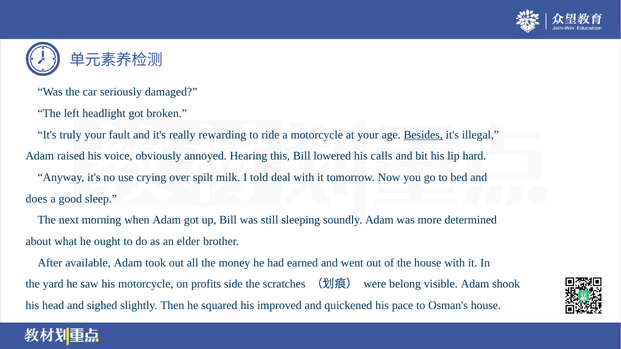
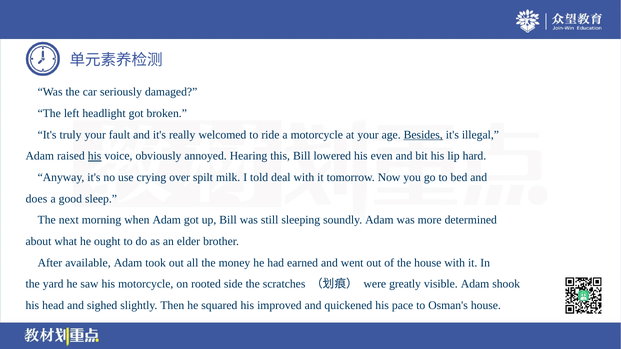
rewarding: rewarding -> welcomed (222, 135)
his underline: none -> present (95, 156)
calls: calls -> even (382, 156)
profits: profits -> rooted (206, 284)
belong: belong -> greatly (405, 284)
